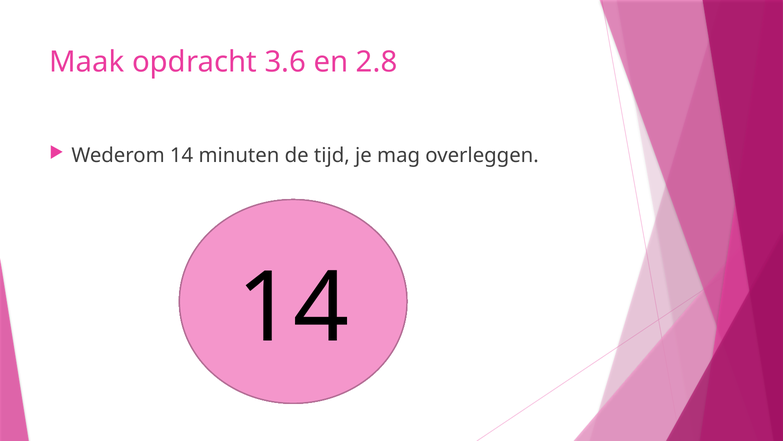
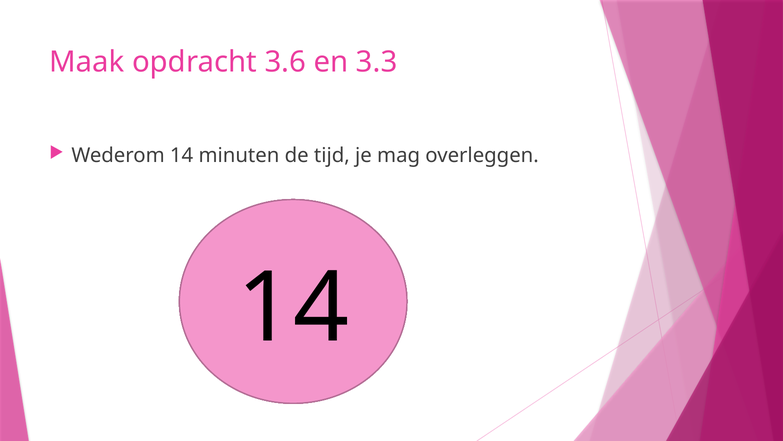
2.8: 2.8 -> 3.3 (377, 62)
